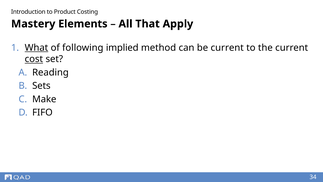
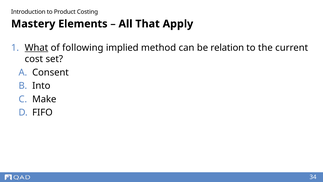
be current: current -> relation (227, 48)
cost underline: present -> none (34, 59)
Reading: Reading -> Consent (50, 72)
Sets: Sets -> Into (41, 86)
